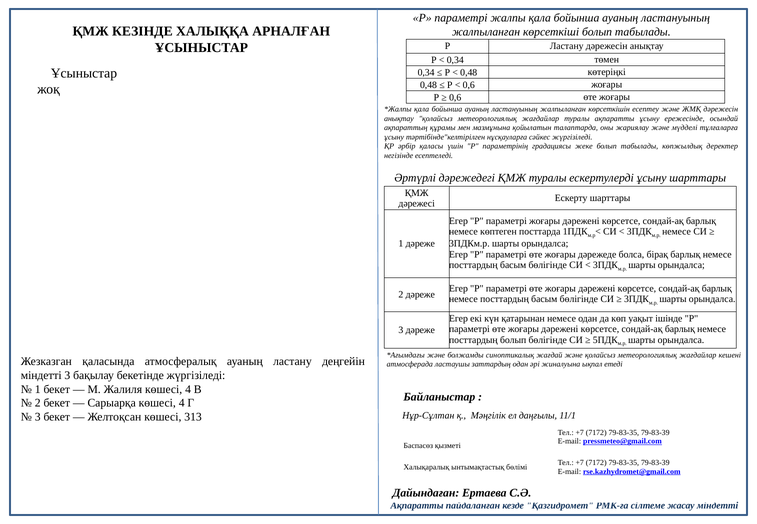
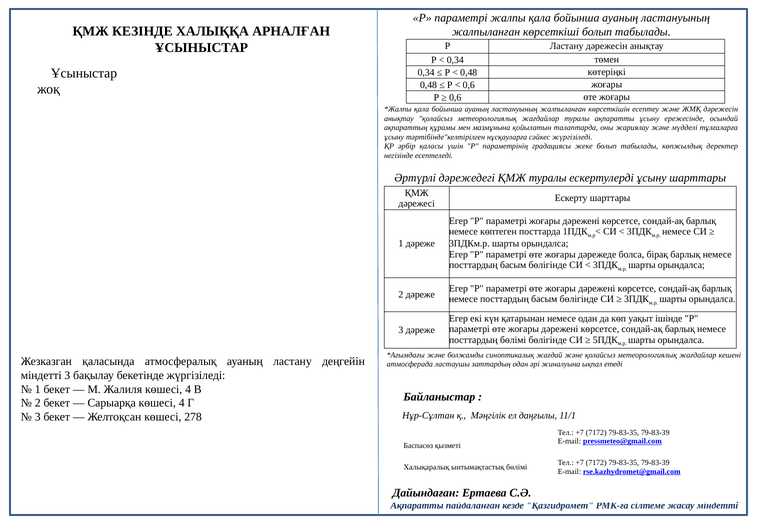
посттардың болып: болып -> бөлімі (513, 340)
313: 313 -> 278 (193, 417)
